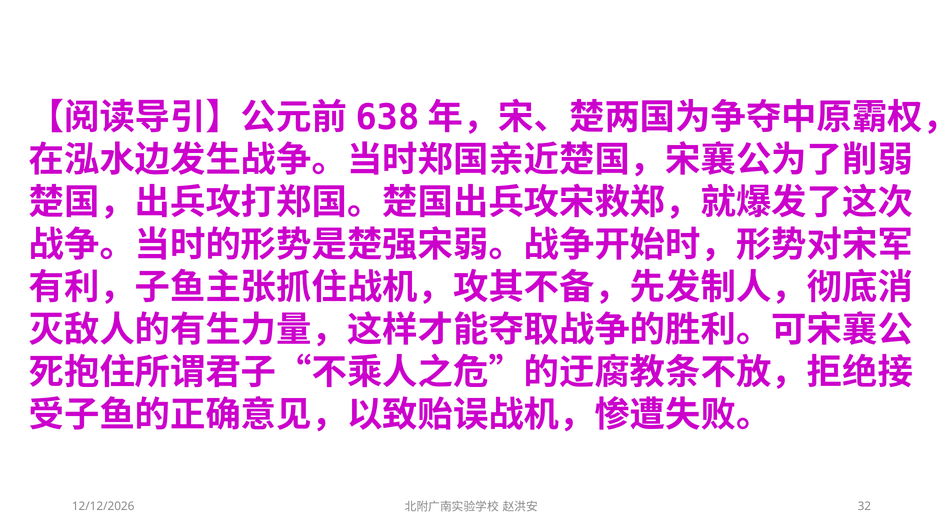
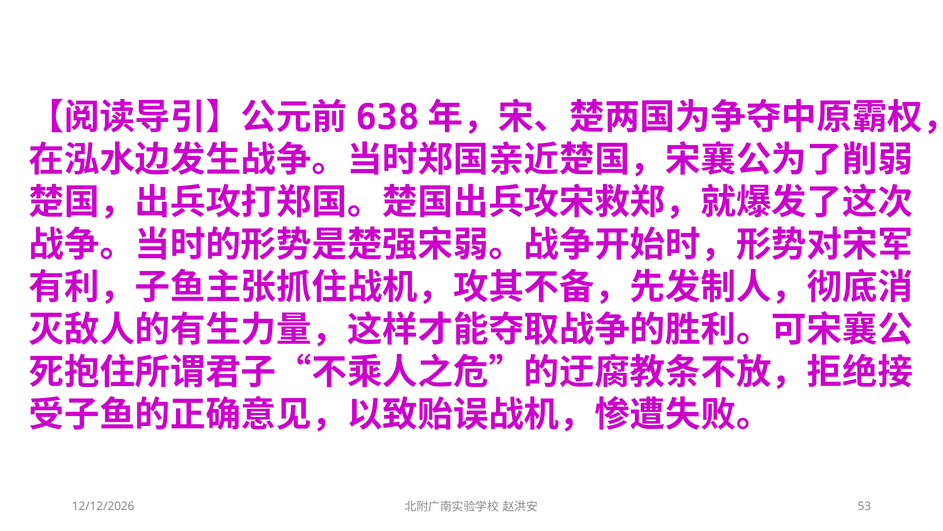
32: 32 -> 53 (864, 506)
